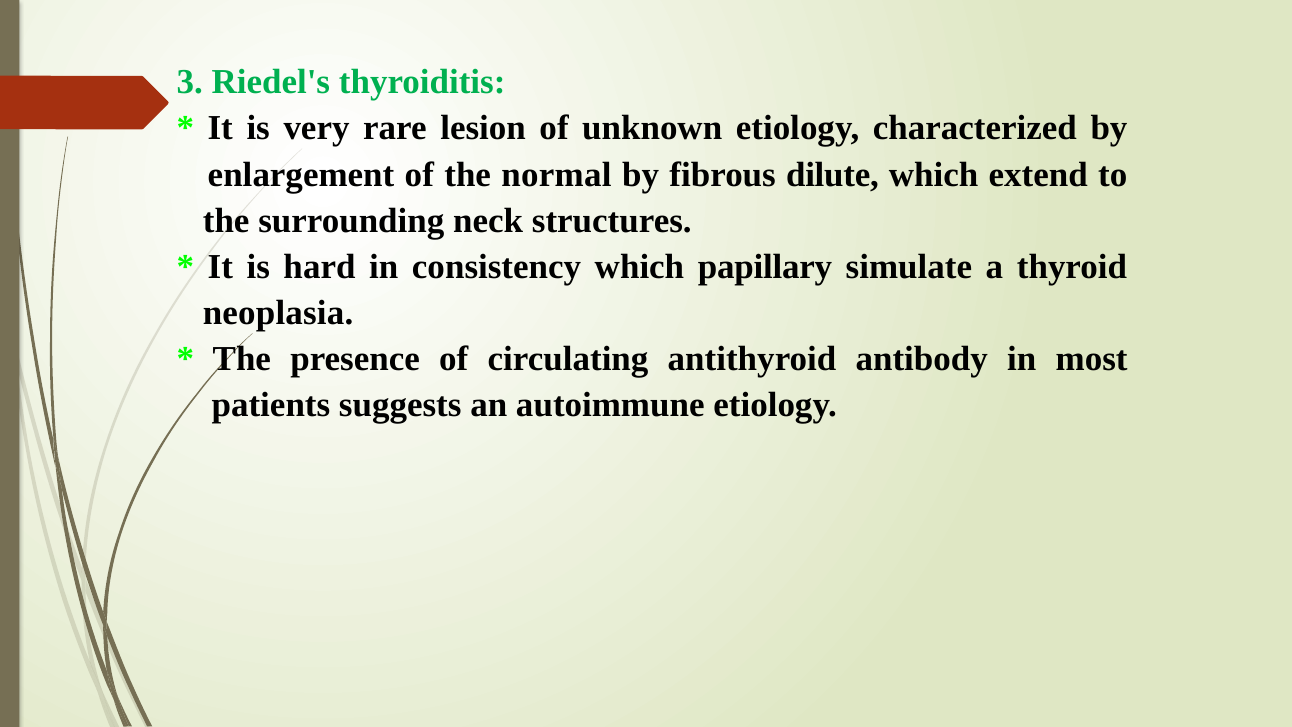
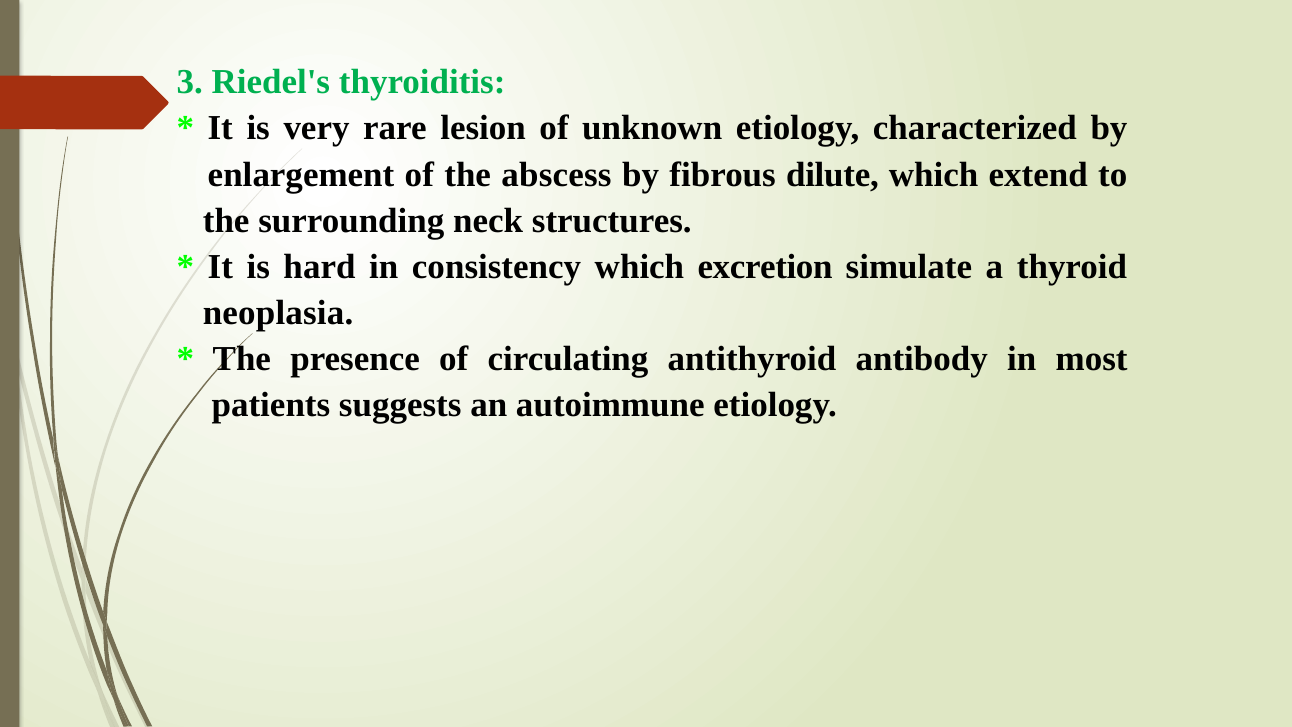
normal: normal -> abscess (556, 174)
papillary: papillary -> excretion (765, 267)
